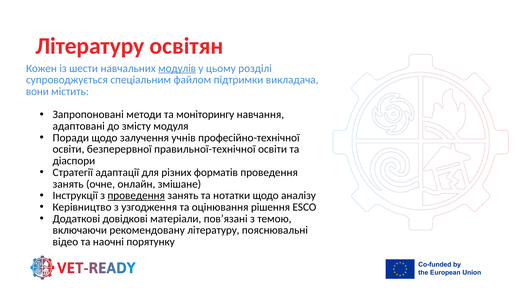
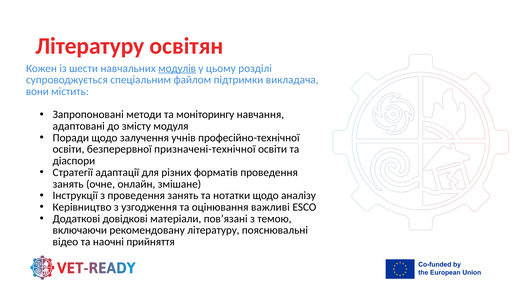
правильної-технічної: правильної-технічної -> призначені-технічної (205, 149)
проведення underline: present -> none (136, 195)
рішення: рішення -> важливі (270, 207)
порятунку: порятунку -> прийняття (151, 242)
